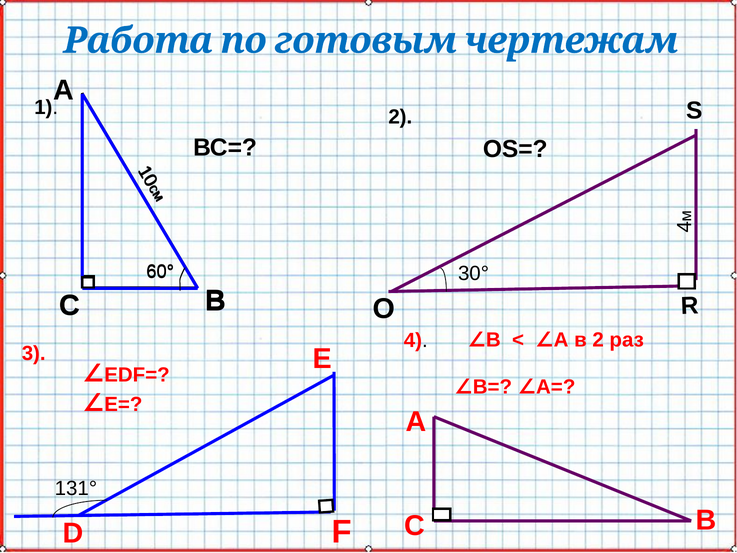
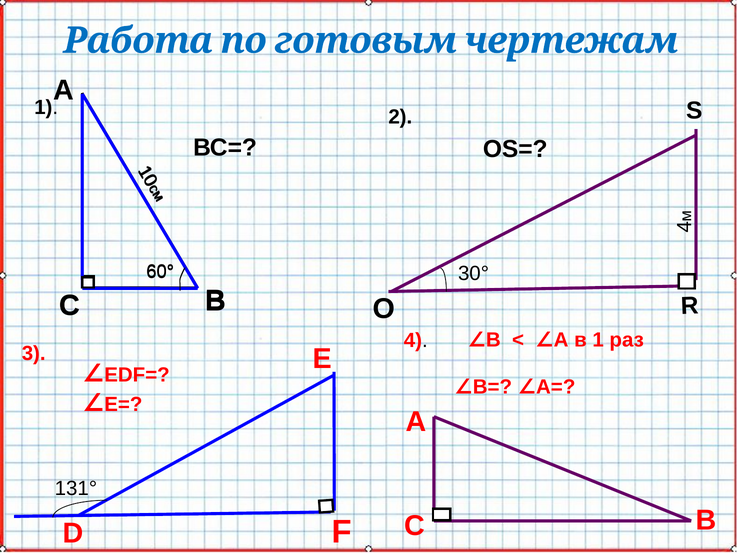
∠А в 2: 2 -> 1 (598, 340)
